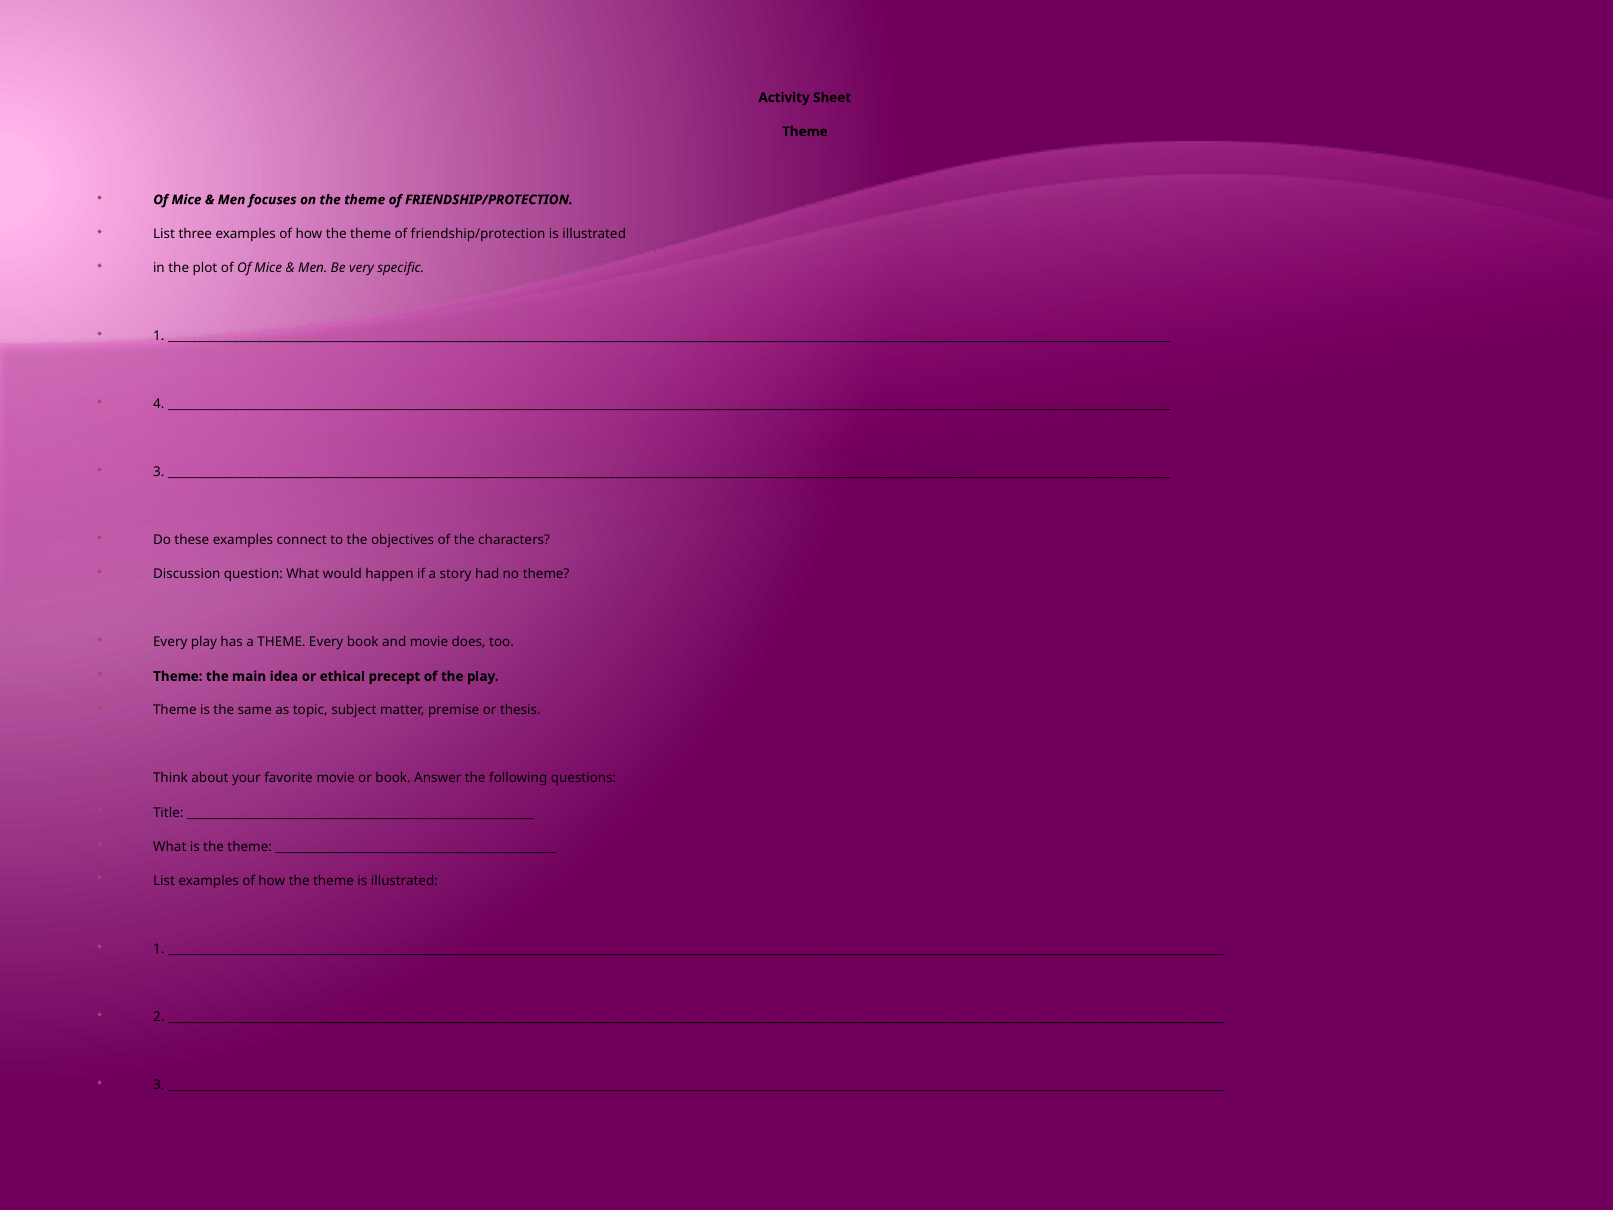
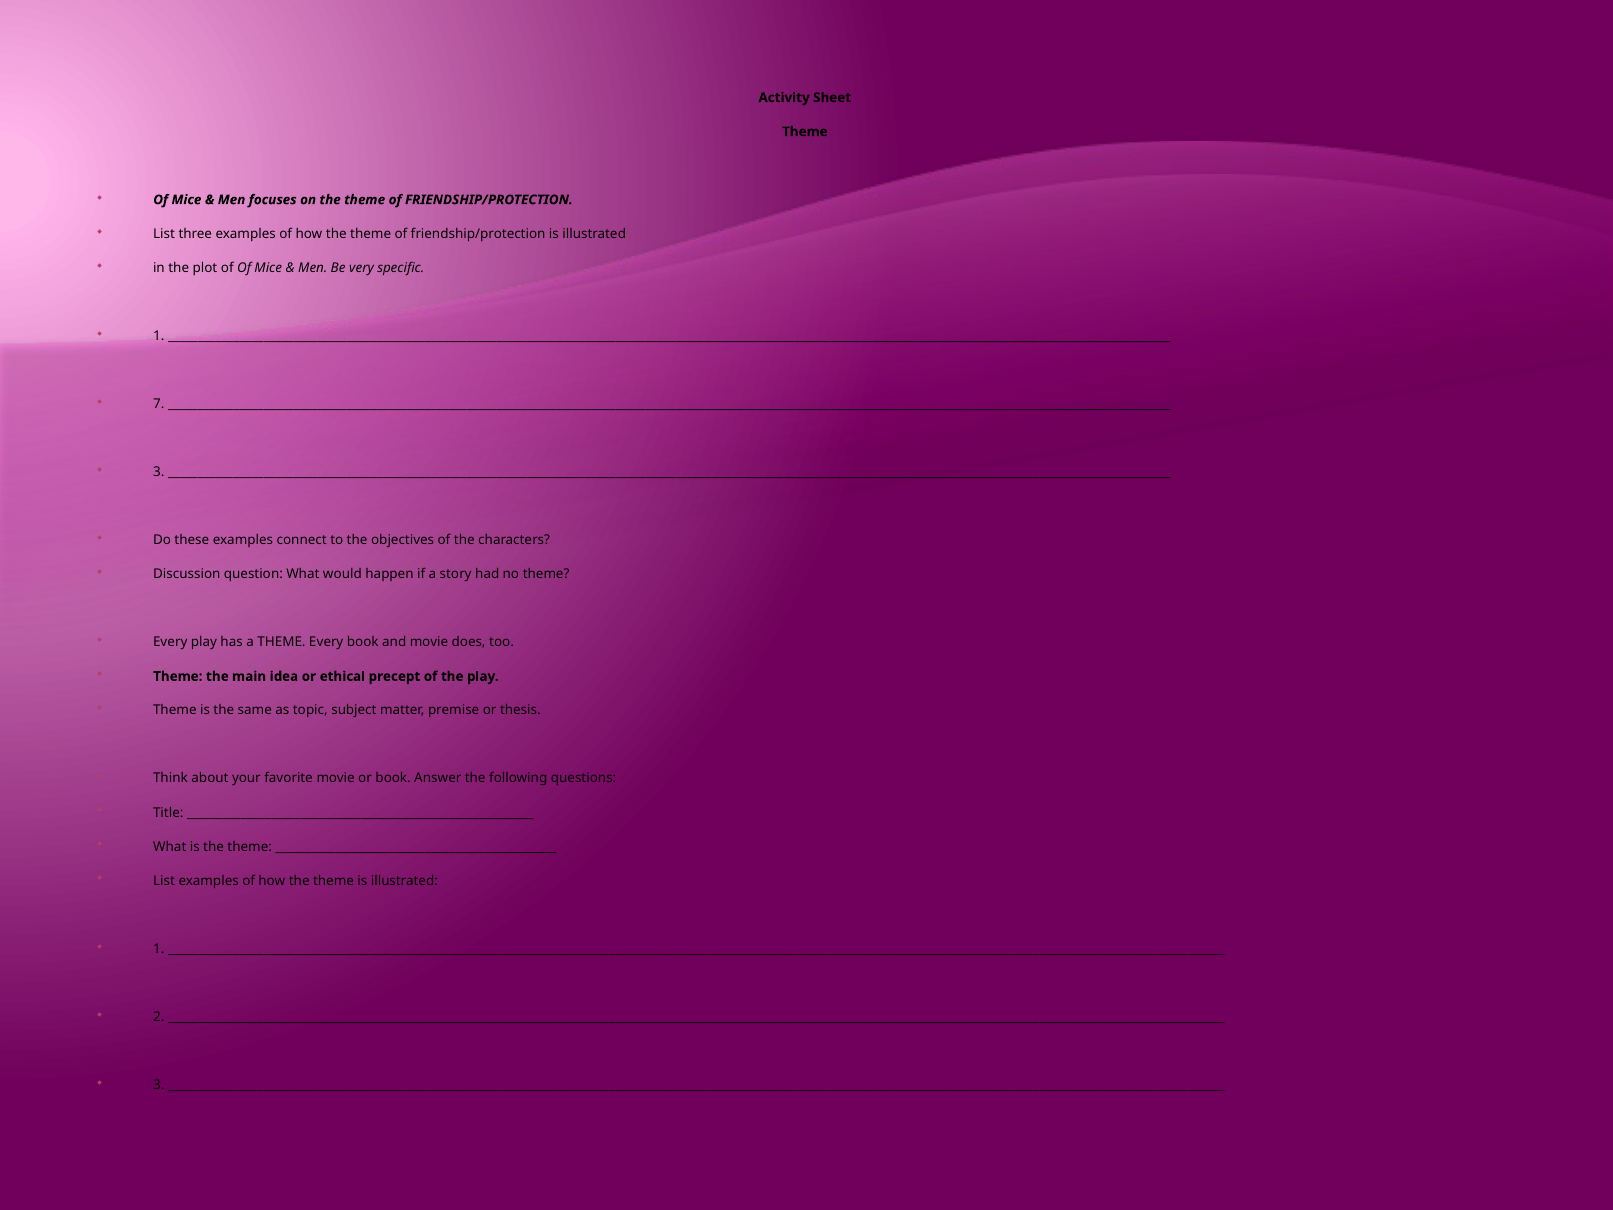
4: 4 -> 7 (159, 404)
